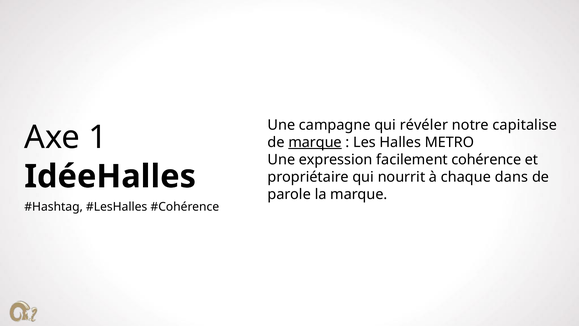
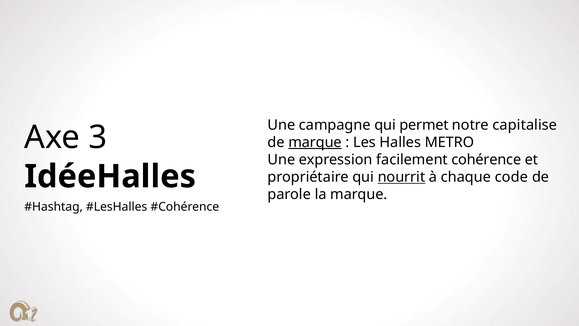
révéler: révéler -> permet (424, 125)
1: 1 -> 3 (98, 137)
nourrit underline: none -> present (401, 177)
dans: dans -> code (511, 177)
